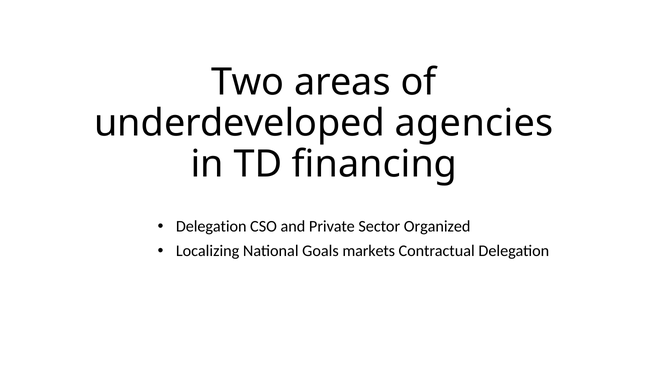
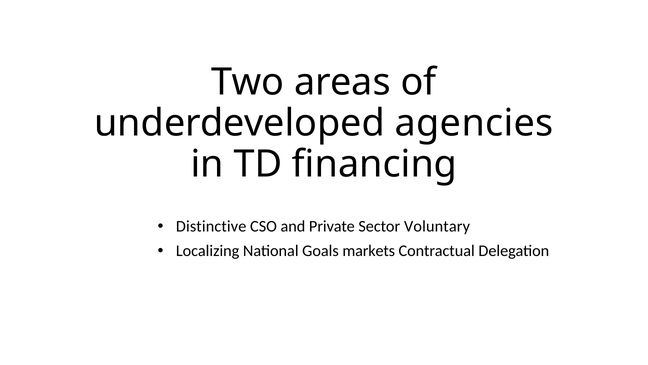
Delegation: Delegation -> Distinctive (211, 226)
Organized: Organized -> Voluntary (437, 226)
